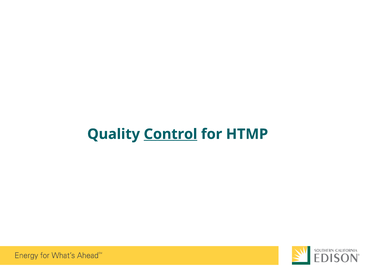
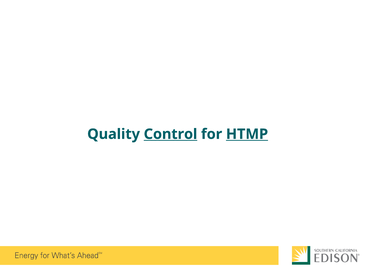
HTMP underline: none -> present (247, 134)
